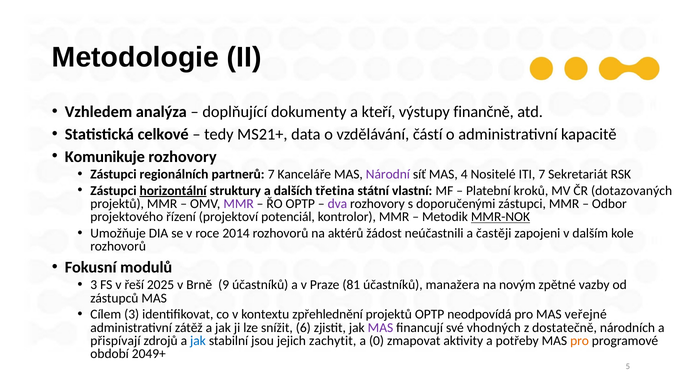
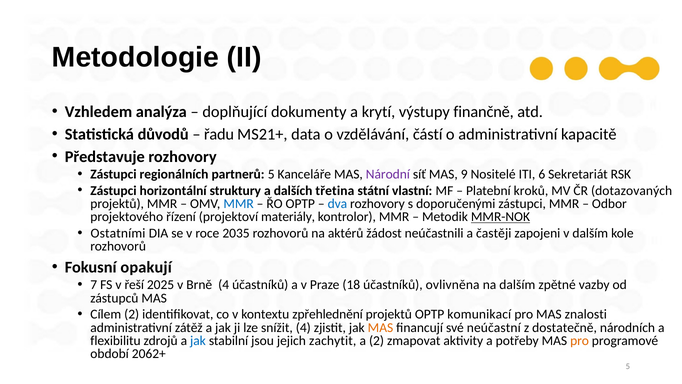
kteří: kteří -> krytí (378, 112)
celkové: celkové -> důvodů (163, 134)
tedy: tedy -> řadu (219, 134)
Komunikuje: Komunikuje -> Představuje (105, 156)
partnerů 7: 7 -> 5 (271, 174)
4: 4 -> 9 (464, 174)
ITI 7: 7 -> 6 (542, 174)
horizontální underline: present -> none (173, 191)
MMR colour: purple -> blue (239, 204)
dva colour: purple -> blue (337, 204)
potenciál: potenciál -> materiály (288, 217)
Umožňuje: Umožňuje -> Ostatními (118, 233)
2014: 2014 -> 2035 (236, 233)
modulů: modulů -> opakují (146, 267)
3: 3 -> 7 (94, 285)
Brně 9: 9 -> 4 (224, 285)
81: 81 -> 18 (351, 285)
manažera: manažera -> ovlivněna (453, 285)
na novým: novým -> dalším (517, 285)
Cílem 3: 3 -> 2 (132, 314)
neodpovídá: neodpovídá -> komunikací (479, 314)
veřejné: veřejné -> znalosti (586, 314)
snížit 6: 6 -> 4 (303, 327)
MAS colour: purple -> orange (380, 327)
vhodných: vhodných -> neúčastní (494, 327)
přispívají: přispívají -> flexibilitu (116, 340)
a 0: 0 -> 2 (377, 340)
2049+: 2049+ -> 2062+ (149, 353)
